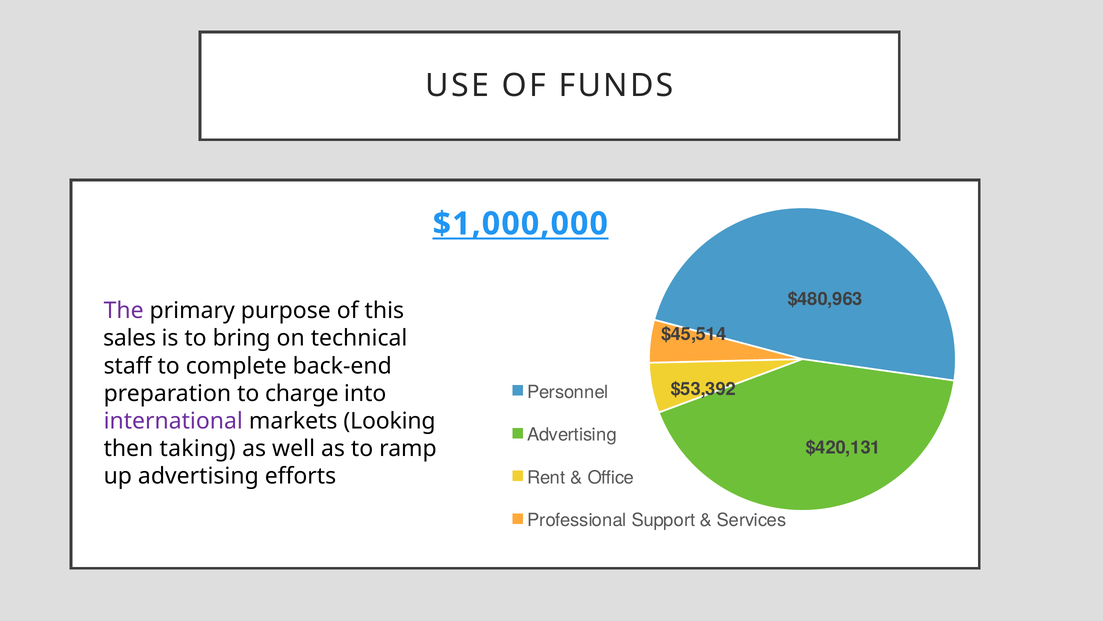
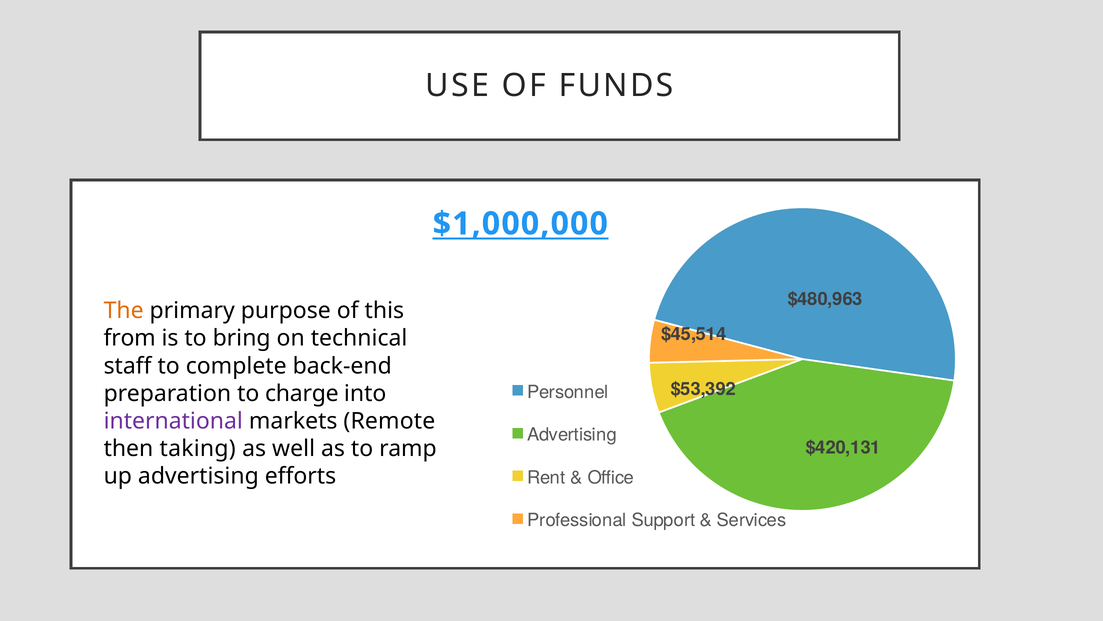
The colour: purple -> orange (124, 310)
sales: sales -> from (130, 338)
Looking: Looking -> Remote (389, 421)
